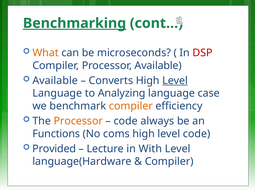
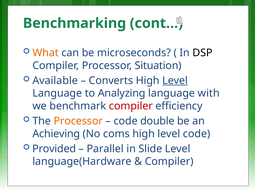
Benchmarking underline: present -> none (75, 23)
DSP colour: red -> black (203, 53)
Processor Available: Available -> Situation (158, 66)
case: case -> with (209, 93)
compiler colour: orange -> red (131, 106)
always: always -> double (157, 121)
Functions: Functions -> Achieving (56, 134)
Lecture: Lecture -> Parallel (105, 149)
With: With -> Slide (150, 149)
